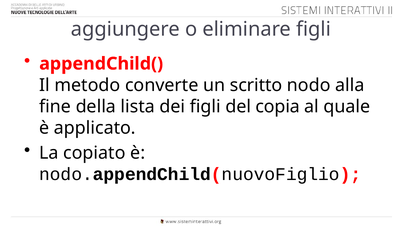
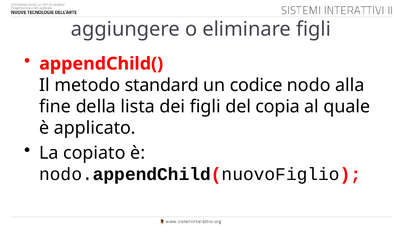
converte: converte -> standard (162, 85)
scritto: scritto -> codice (256, 85)
